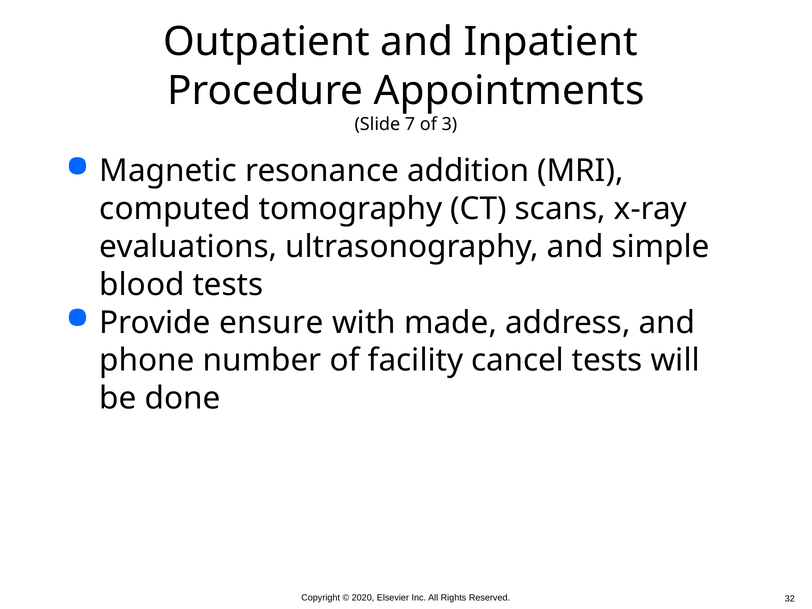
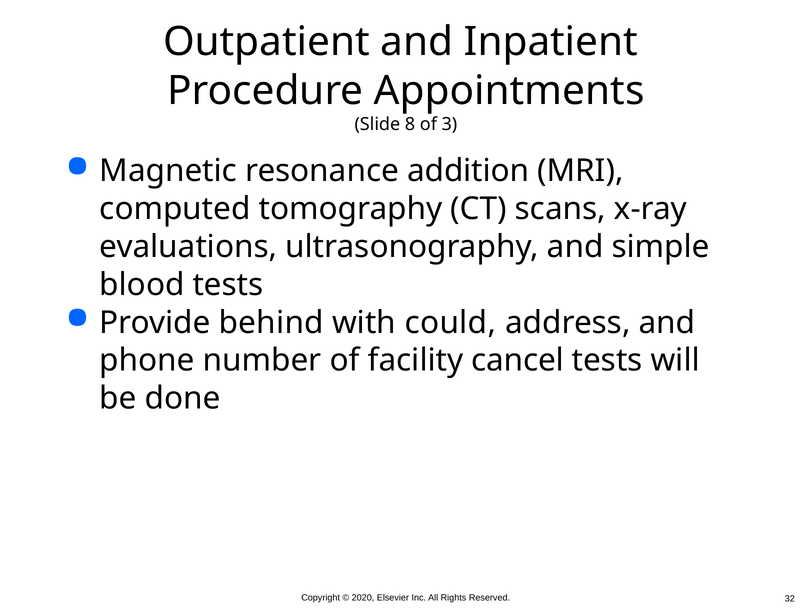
7: 7 -> 8 (410, 124)
ensure: ensure -> behind (271, 323)
made: made -> could (450, 323)
